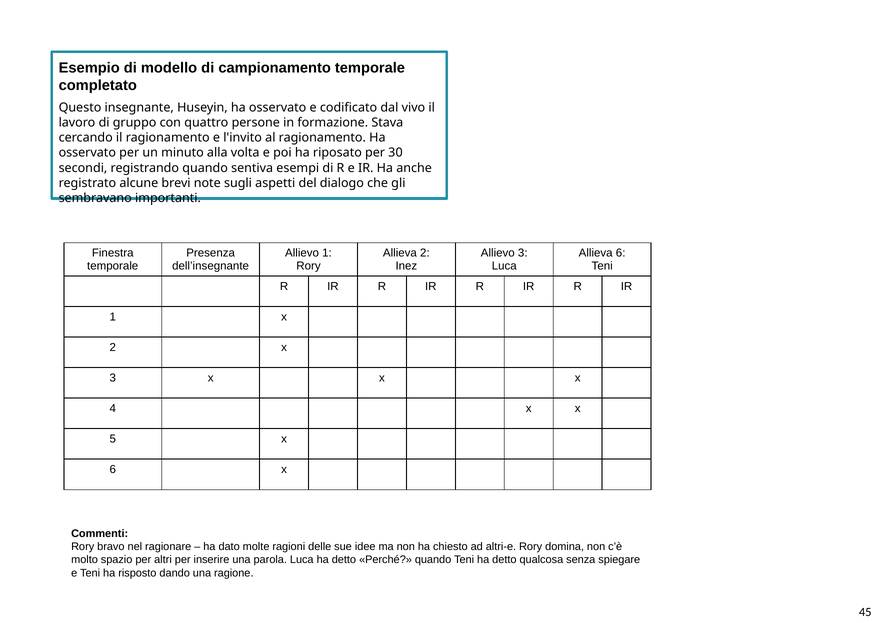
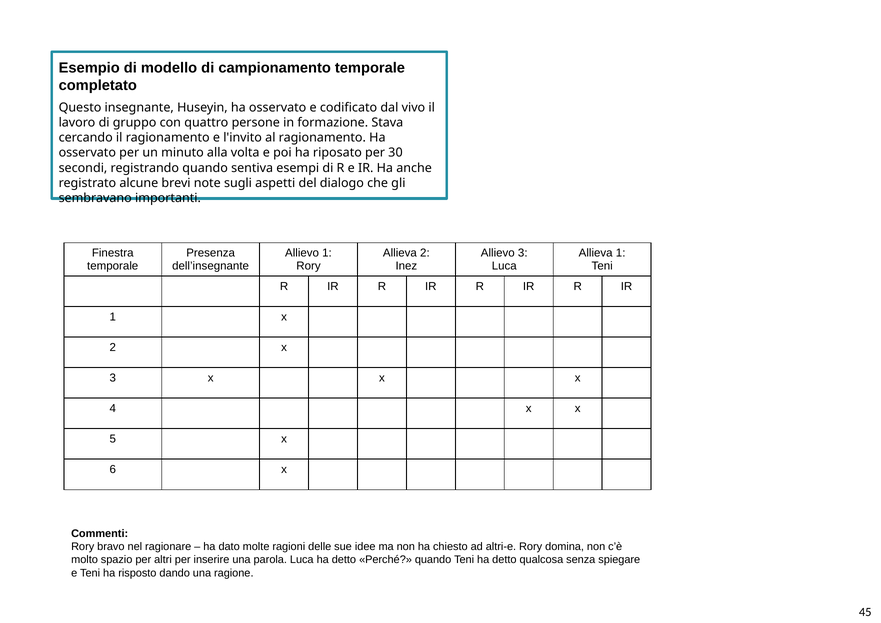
Allieva 6: 6 -> 1 (621, 253)
